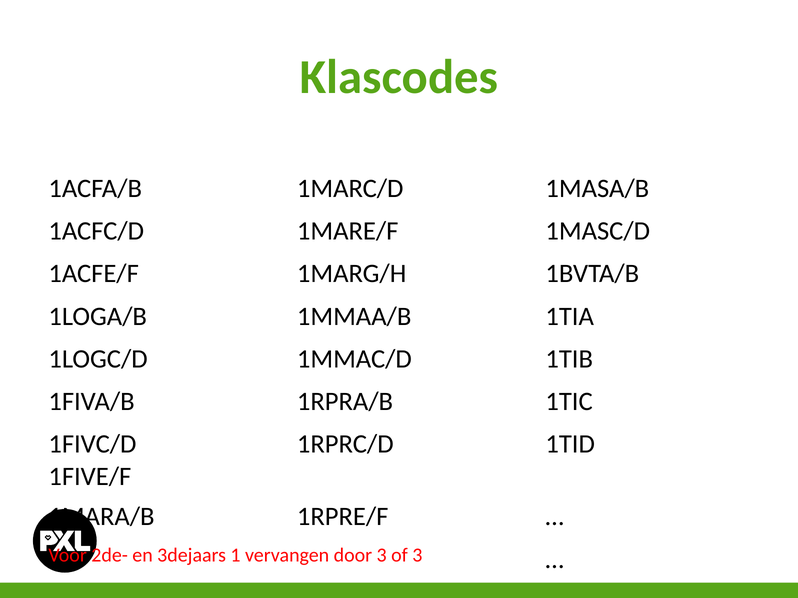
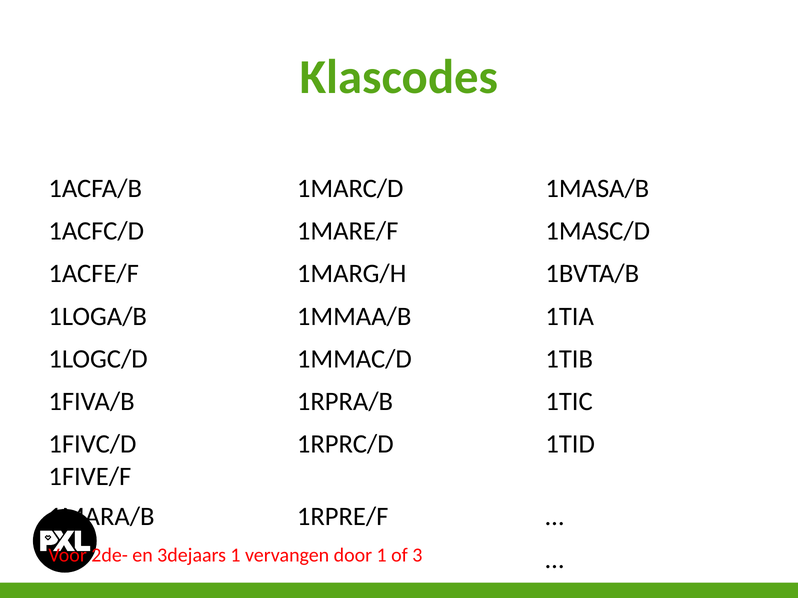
door 3: 3 -> 1 (382, 556)
